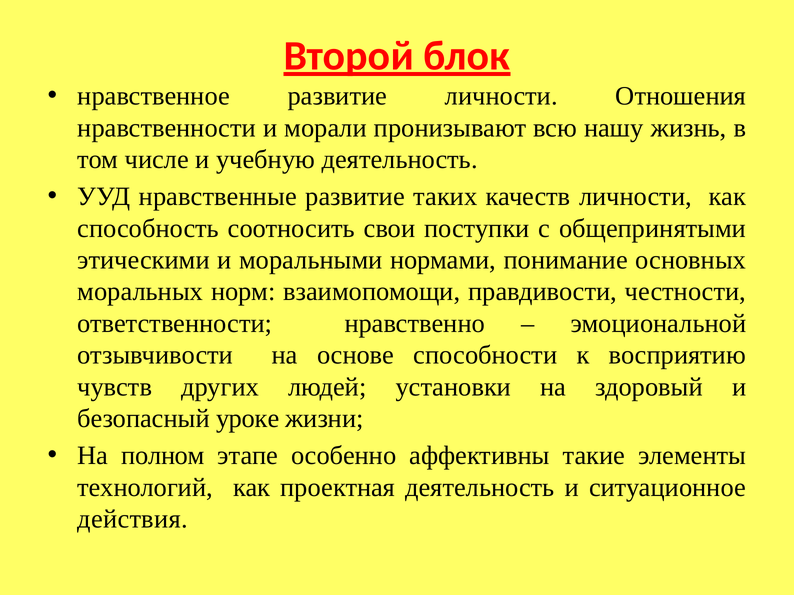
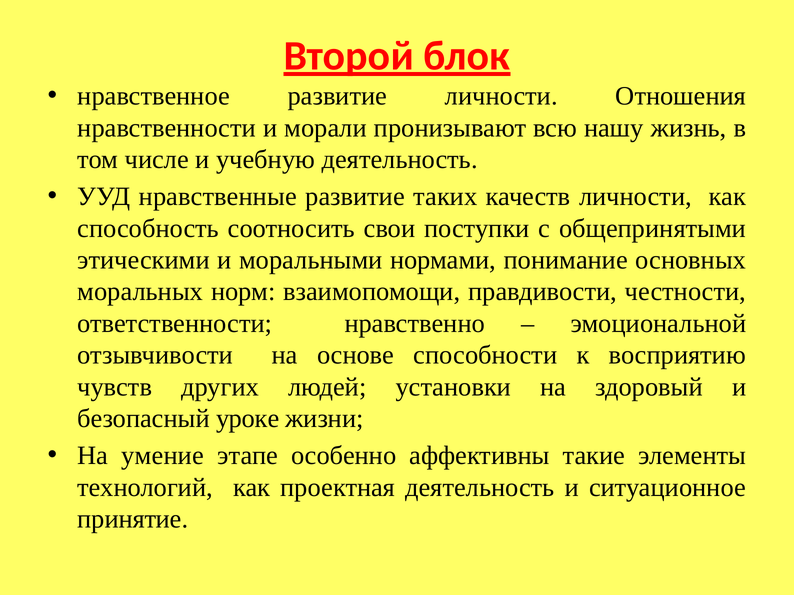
полном: полном -> умение (163, 456)
действия: действия -> принятие (133, 520)
